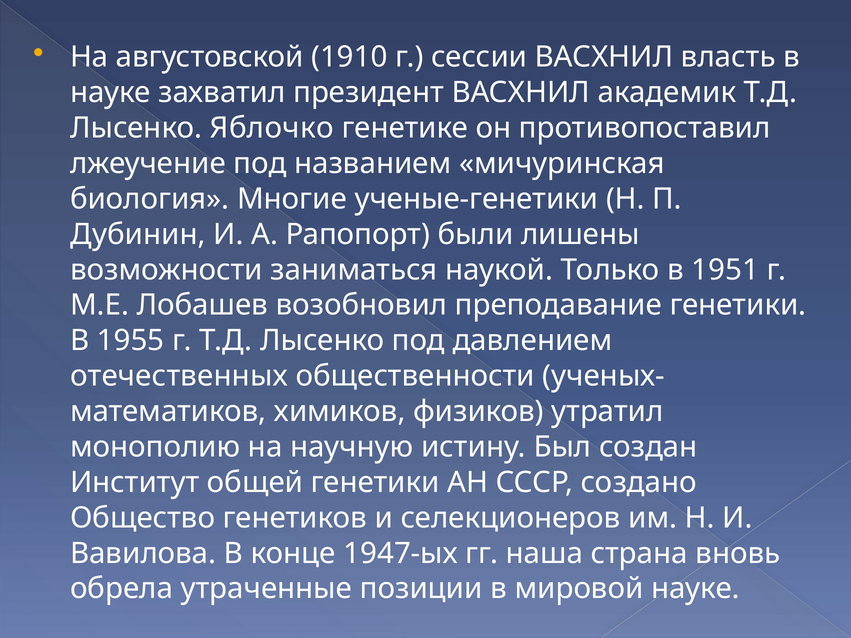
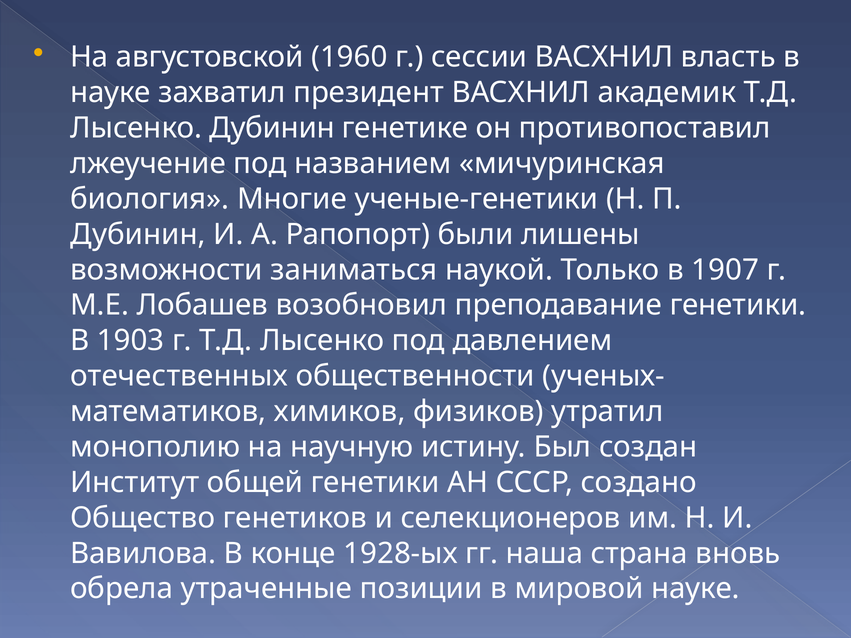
1910: 1910 -> 1960 (349, 57)
Лысенко Яблочко: Яблочко -> Дубинин (272, 128)
1951: 1951 -> 1907 (725, 270)
1955: 1955 -> 1903 (131, 341)
1947-ых: 1947-ых -> 1928-ых (401, 553)
